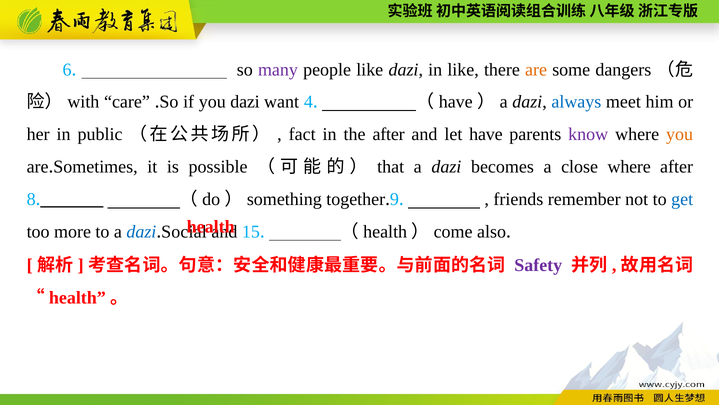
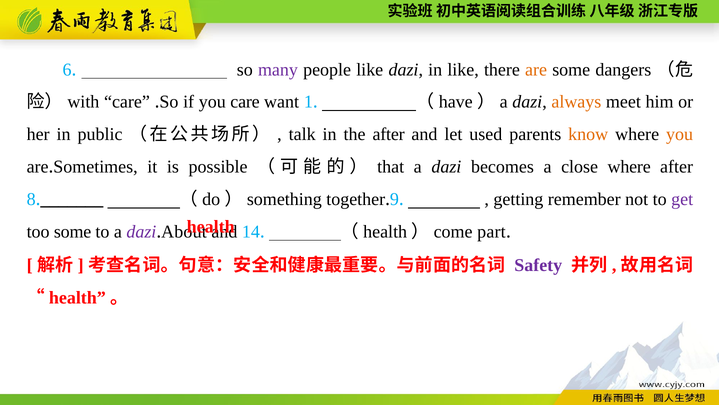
you dazi: dazi -> care (245, 102)
4: 4 -> 1 (308, 102)
always colour: blue -> orange (576, 102)
fact: fact -> talk (302, 134)
let have: have -> used (486, 134)
know colour: purple -> orange (588, 134)
friends: friends -> getting (518, 199)
get colour: blue -> purple (682, 199)
too more: more -> some (73, 231)
dazi colour: blue -> purple (141, 231)
Social: Social -> About (184, 231)
15: 15 -> 14 (251, 231)
also: also -> part (491, 231)
